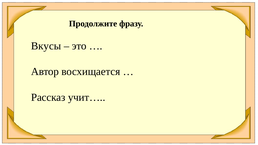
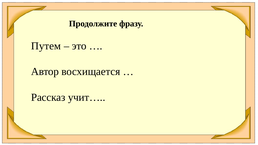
Вкусы: Вкусы -> Путем (46, 46)
